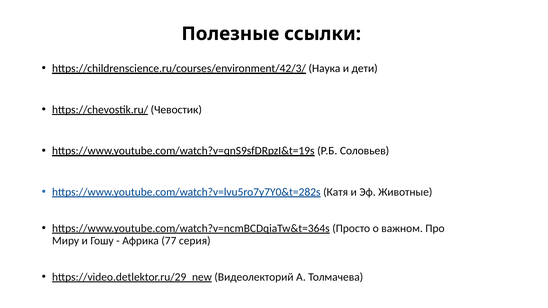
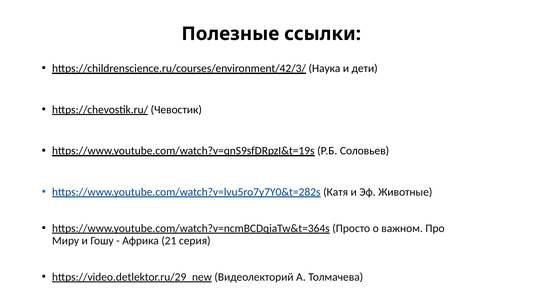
77: 77 -> 21 (169, 241)
